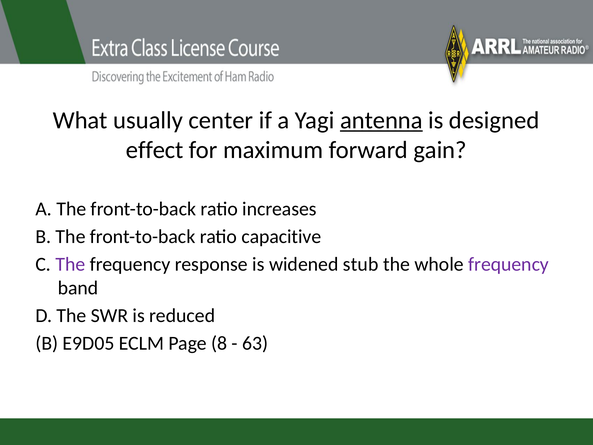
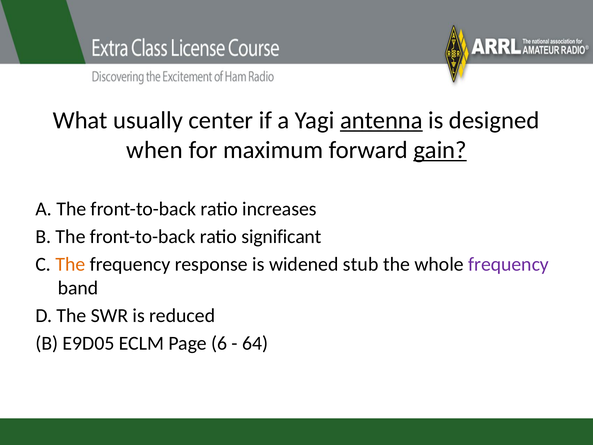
effect: effect -> when (155, 150)
gain underline: none -> present (440, 150)
capacitive: capacitive -> significant (281, 237)
The colour: purple -> orange (70, 264)
8: 8 -> 6 (219, 343)
63: 63 -> 64 (255, 343)
